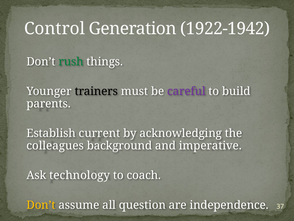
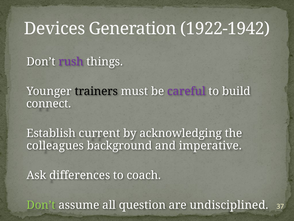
Control: Control -> Devices (55, 29)
rush colour: green -> purple (71, 61)
parents: parents -> connect (49, 103)
technology: technology -> differences (80, 175)
Don’t colour: yellow -> light green (41, 205)
independence: independence -> undisciplined (229, 205)
